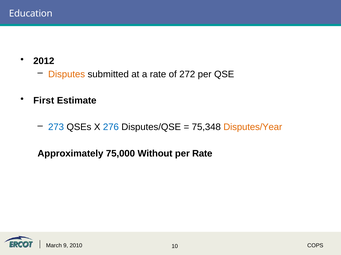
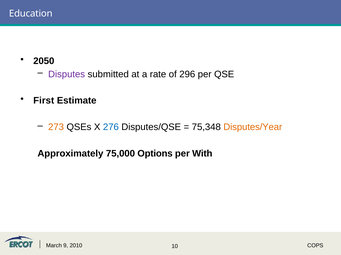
2012: 2012 -> 2050 (44, 61)
Disputes colour: orange -> purple (67, 74)
272: 272 -> 296 (187, 74)
273 colour: blue -> orange (56, 127)
Without: Without -> Options (155, 154)
per Rate: Rate -> With (202, 154)
